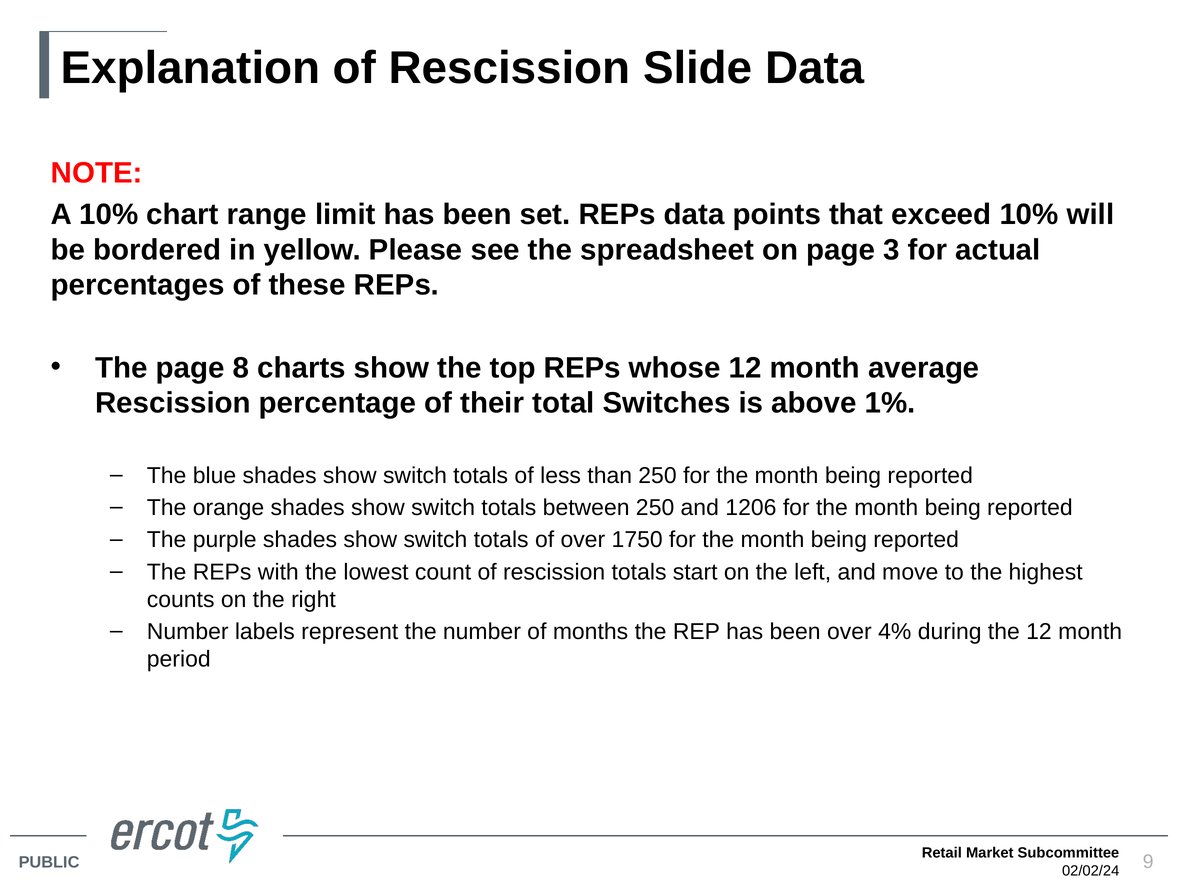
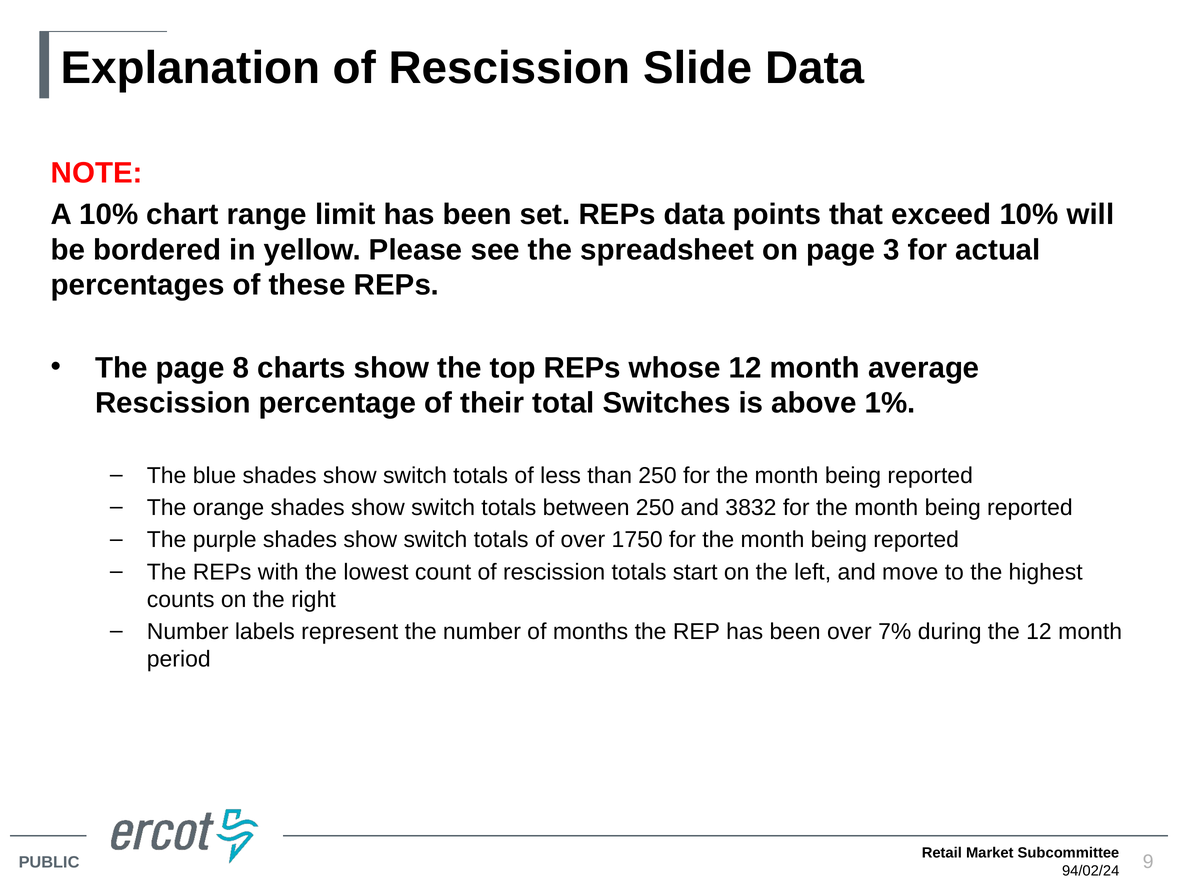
1206: 1206 -> 3832 (751, 508)
4%: 4% -> 7% (895, 632)
02/02/24: 02/02/24 -> 94/02/24 (1091, 871)
